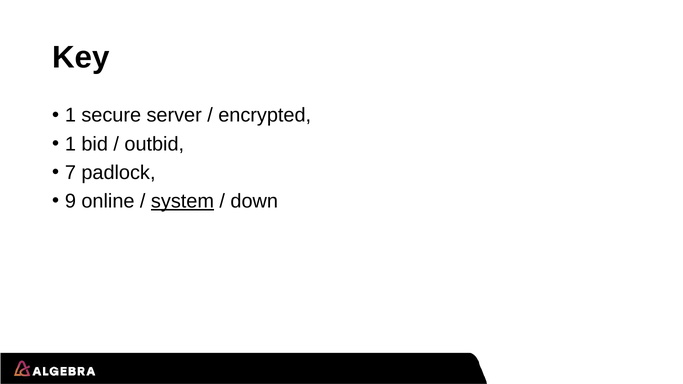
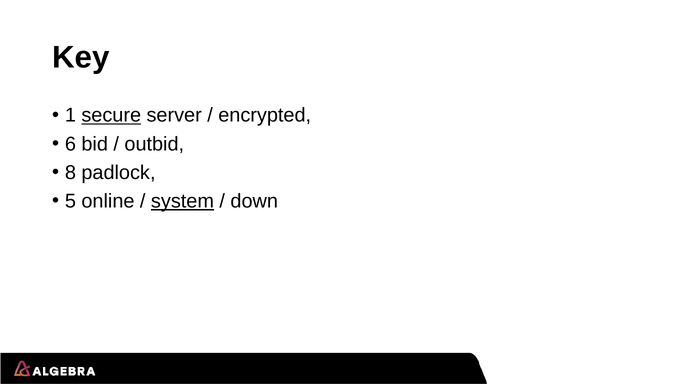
secure underline: none -> present (111, 115)
1: 1 -> 6 (70, 144)
7: 7 -> 8 (70, 173)
9: 9 -> 5 (70, 201)
